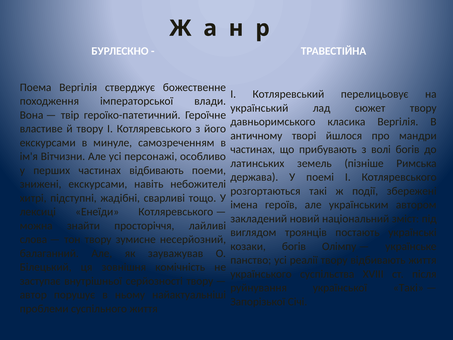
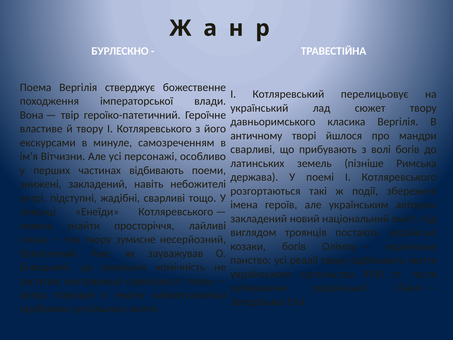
частинах: частинах -> сварливі (253, 149)
знижені екскурсами: екскурсами -> закладений (98, 184)
